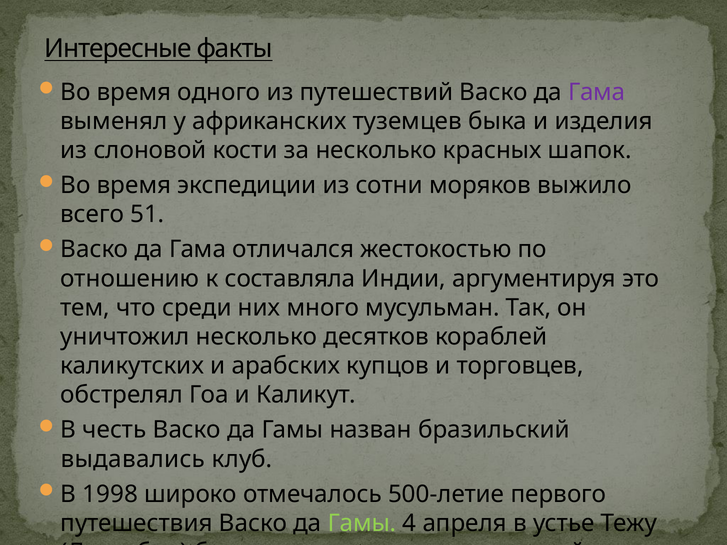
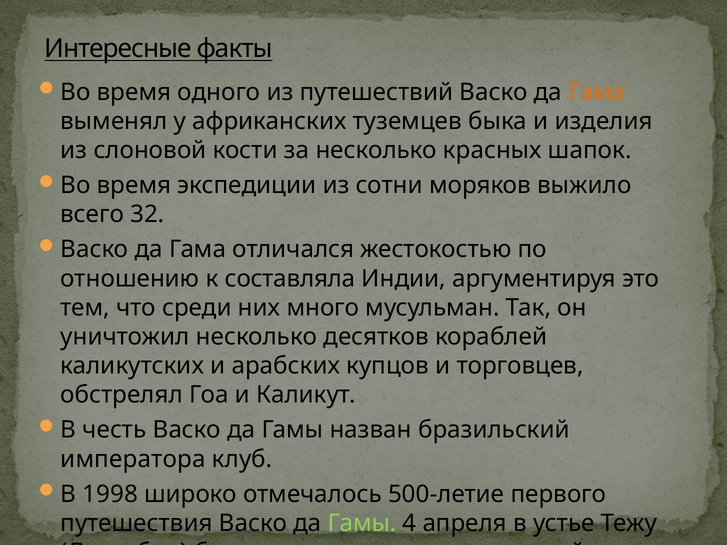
Гама colour: purple -> orange (597, 92)
51: 51 -> 32 (147, 214)
выдавались: выдавались -> императора (133, 459)
